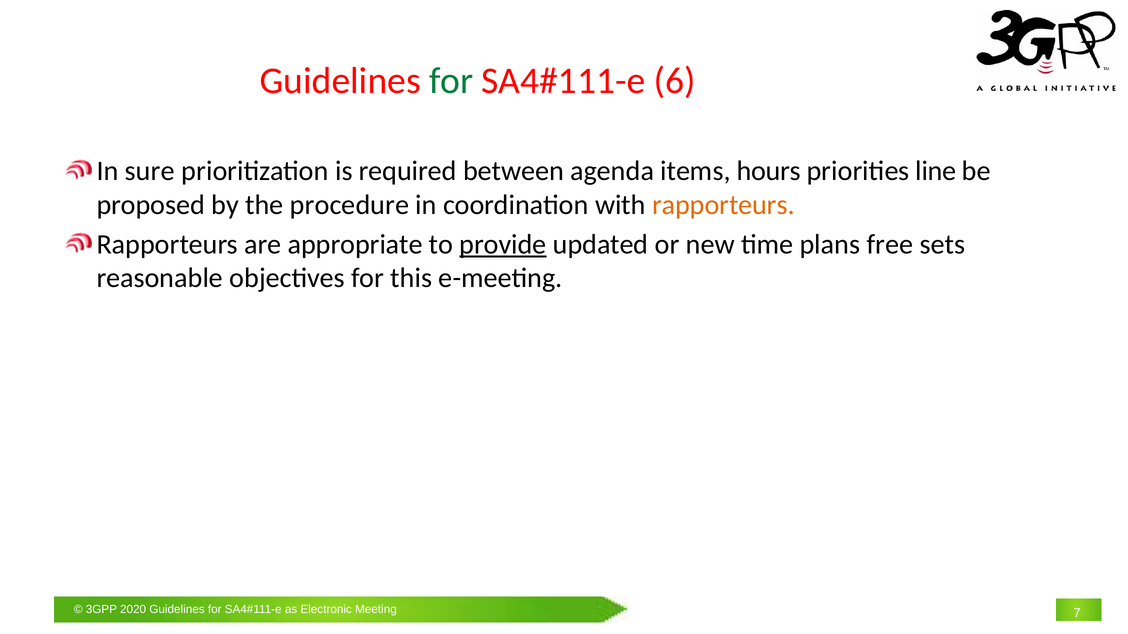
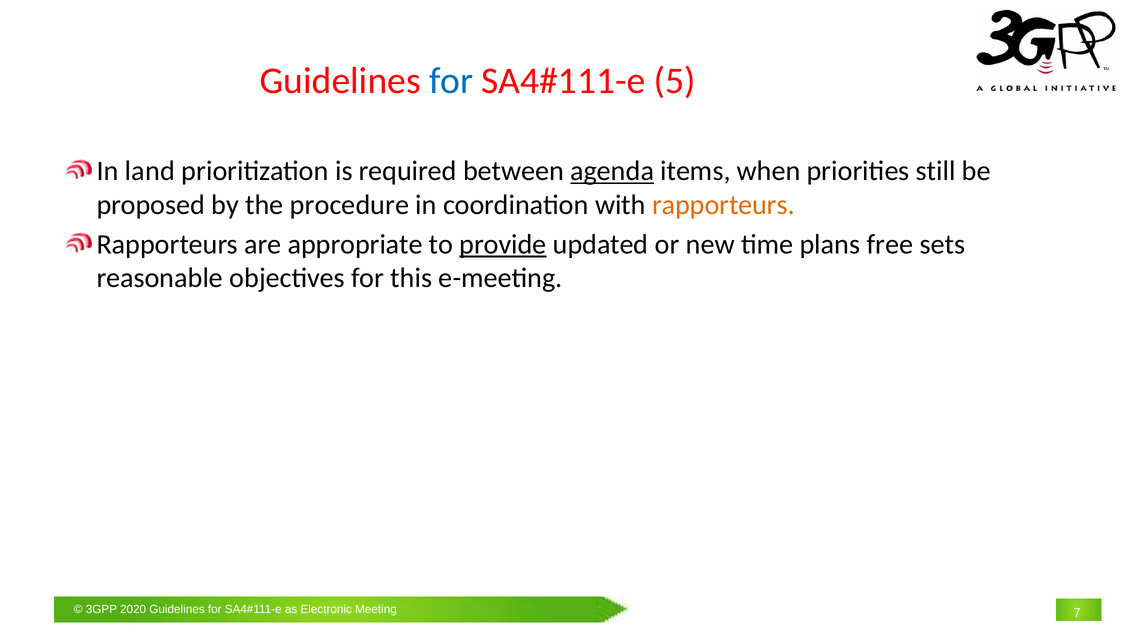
for colour: green -> blue (451, 81)
6: 6 -> 5 (675, 81)
sure: sure -> land (150, 171)
agenda underline: none -> present (612, 171)
hours: hours -> when (769, 171)
line: line -> still (936, 171)
